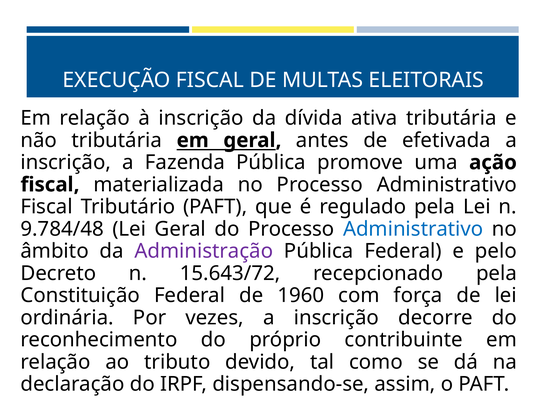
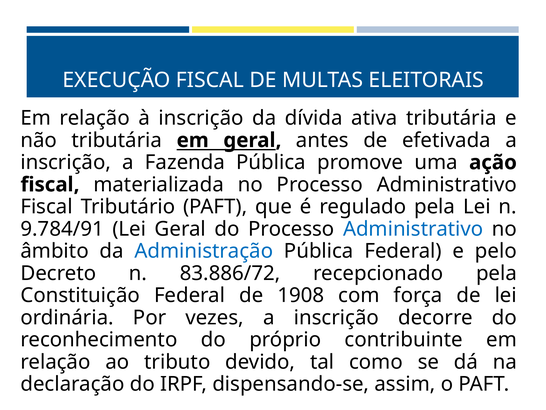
9.784/48: 9.784/48 -> 9.784/91 (62, 229)
Administração colour: purple -> blue (204, 251)
15.643/72: 15.643/72 -> 83.886/72 (230, 273)
1960: 1960 -> 1908 (301, 295)
